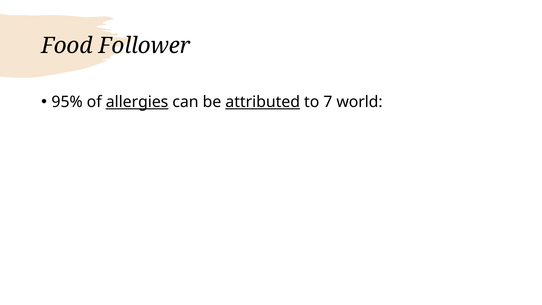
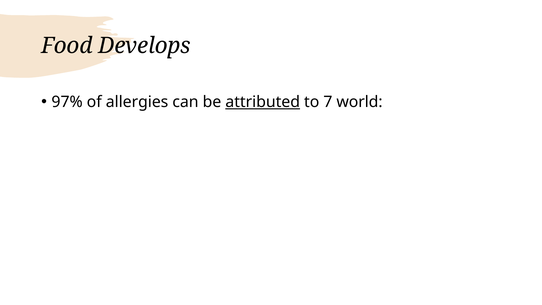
Follower: Follower -> Develops (145, 46)
95%: 95% -> 97% (67, 102)
allergies underline: present -> none (137, 102)
